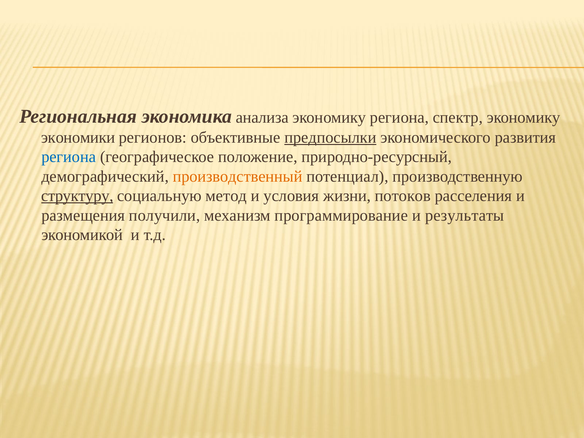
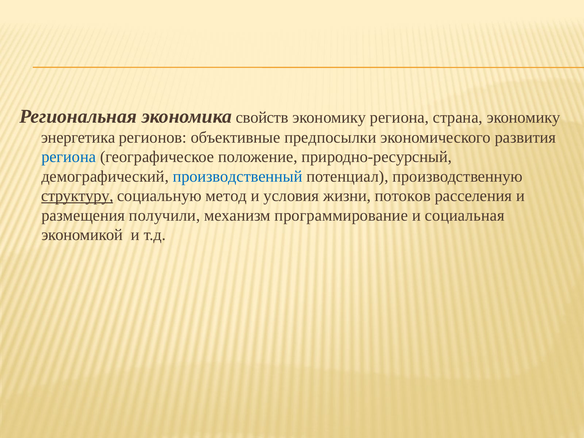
анализа: анализа -> свойств (262, 117)
спектр: спектр -> страна (458, 117)
экономики: экономики -> энергетика (78, 137)
предпосылки underline: present -> none (330, 137)
производственный colour: orange -> blue (238, 176)
результаты: результаты -> социальная (465, 215)
